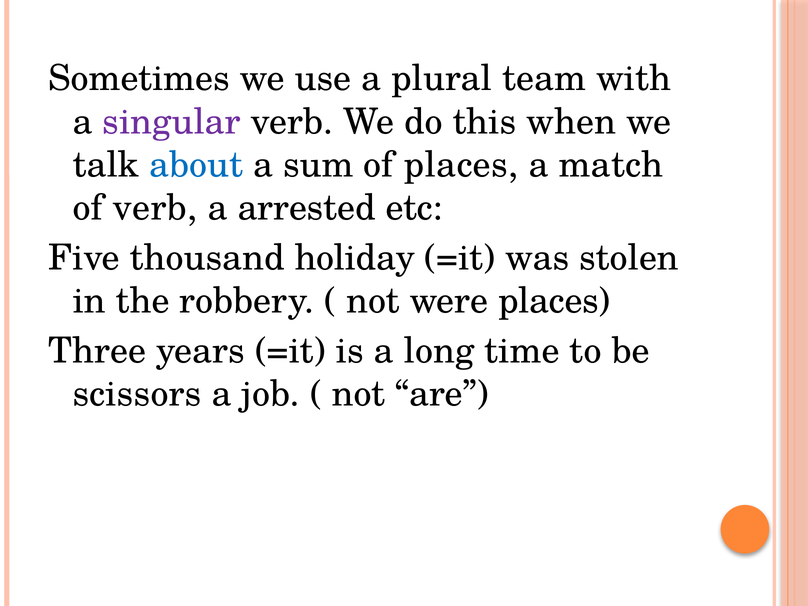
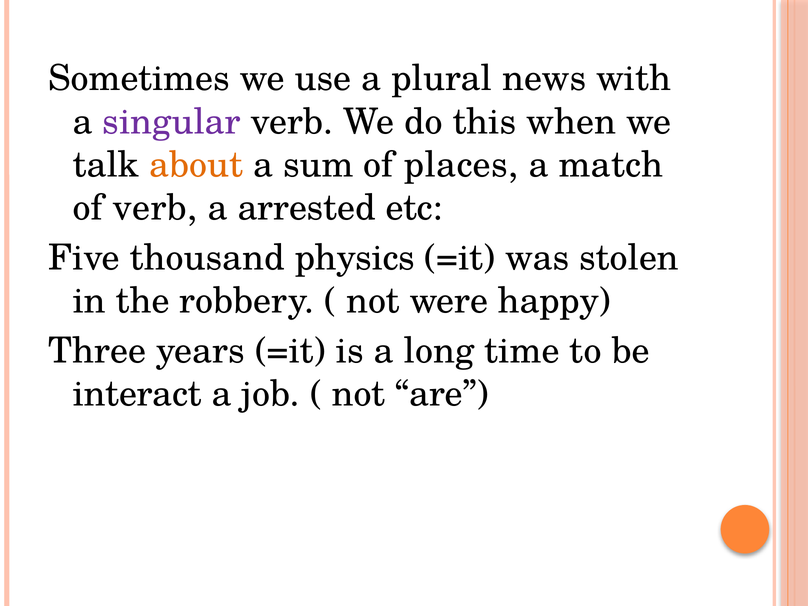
team: team -> news (544, 79)
about colour: blue -> orange (196, 165)
holiday: holiday -> physics (355, 258)
were places: places -> happy (554, 301)
scissors: scissors -> interact (137, 394)
